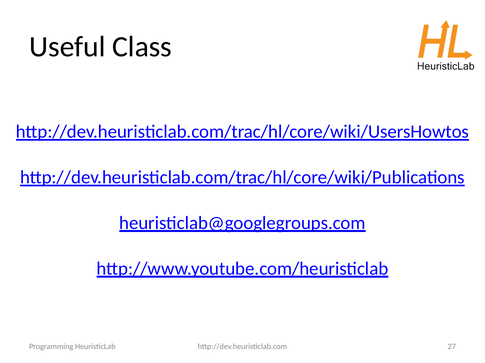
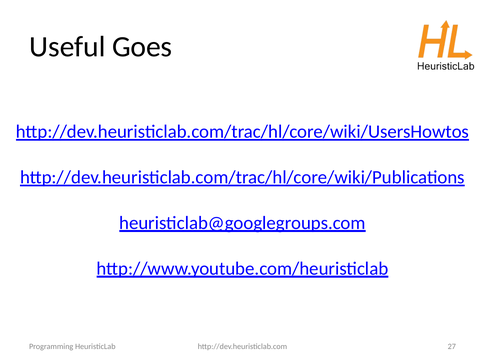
Class: Class -> Goes (142, 47)
